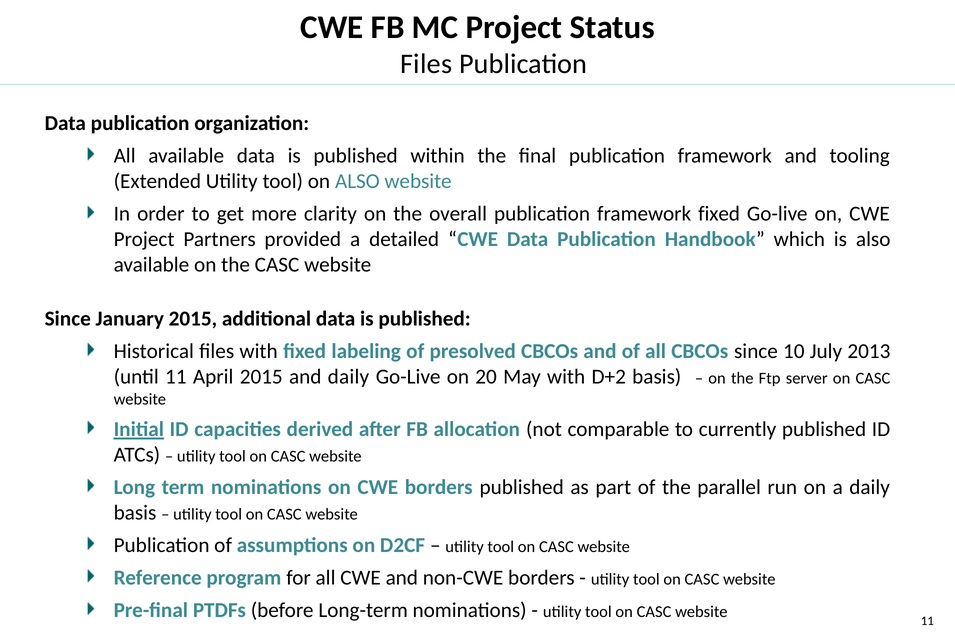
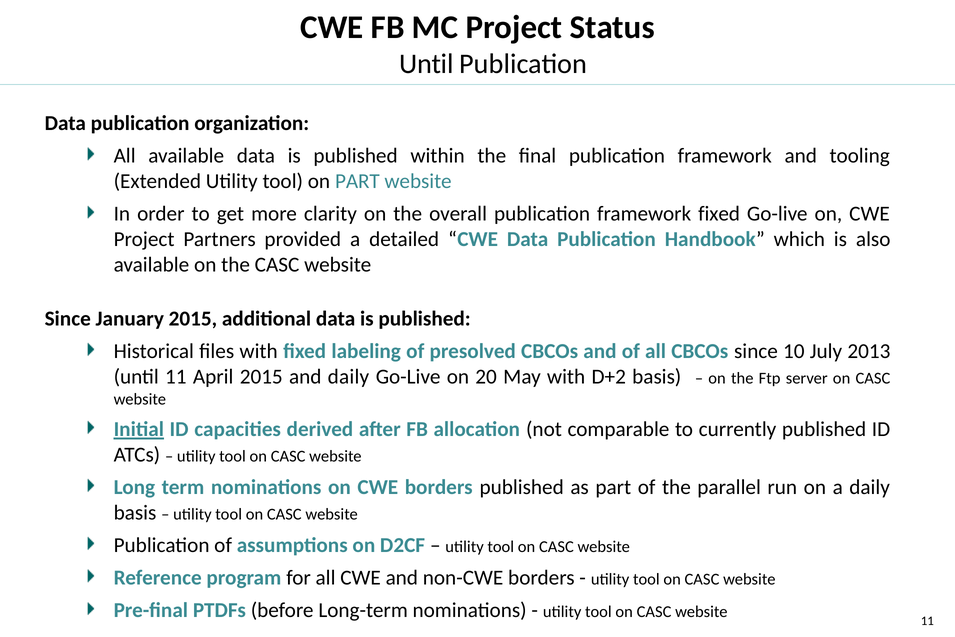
Files: Files -> Until (426, 64)
on ALSO: ALSO -> PART (357, 181)
